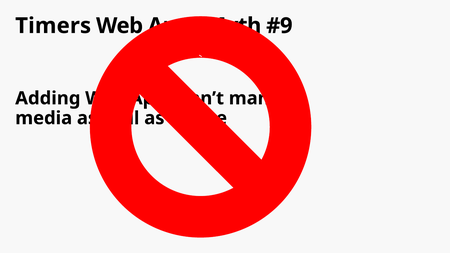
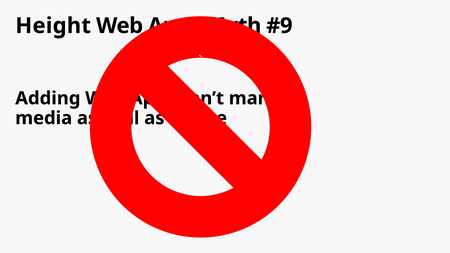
Timers: Timers -> Height (53, 26)
